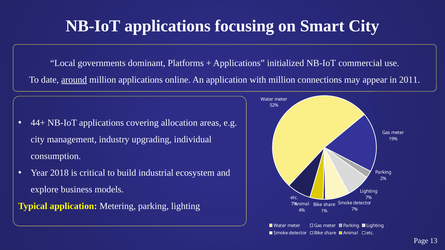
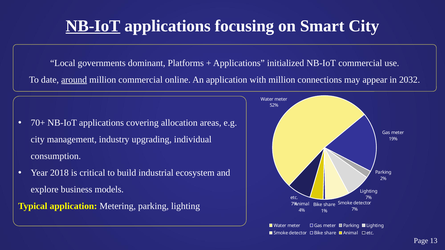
NB-IoT underline: none -> present (93, 26)
million applications: applications -> commercial (141, 80)
2011: 2011 -> 2032 (410, 80)
44+: 44+ -> 70+ (38, 123)
